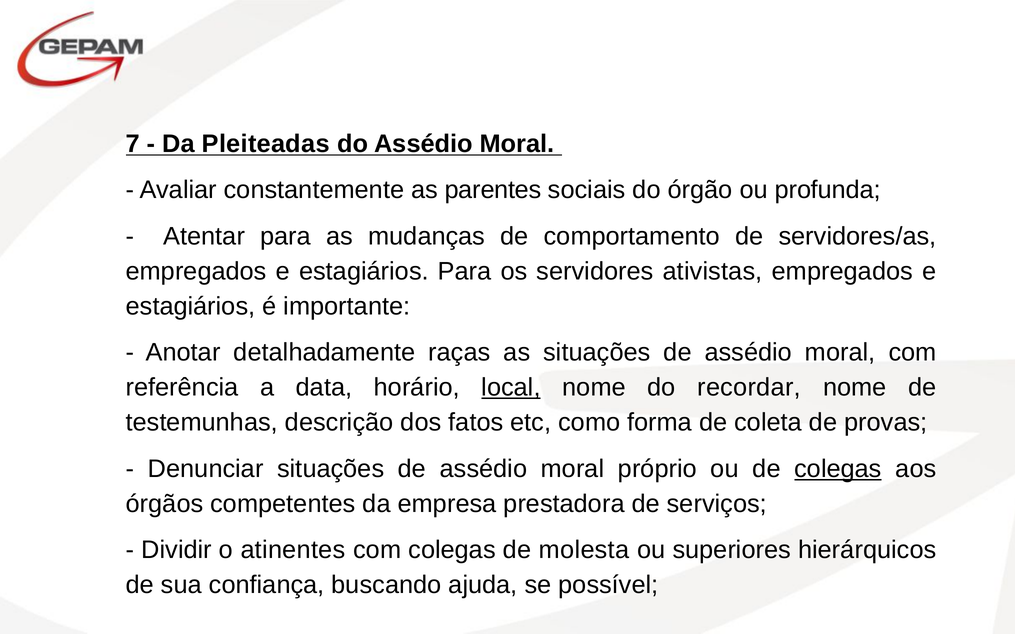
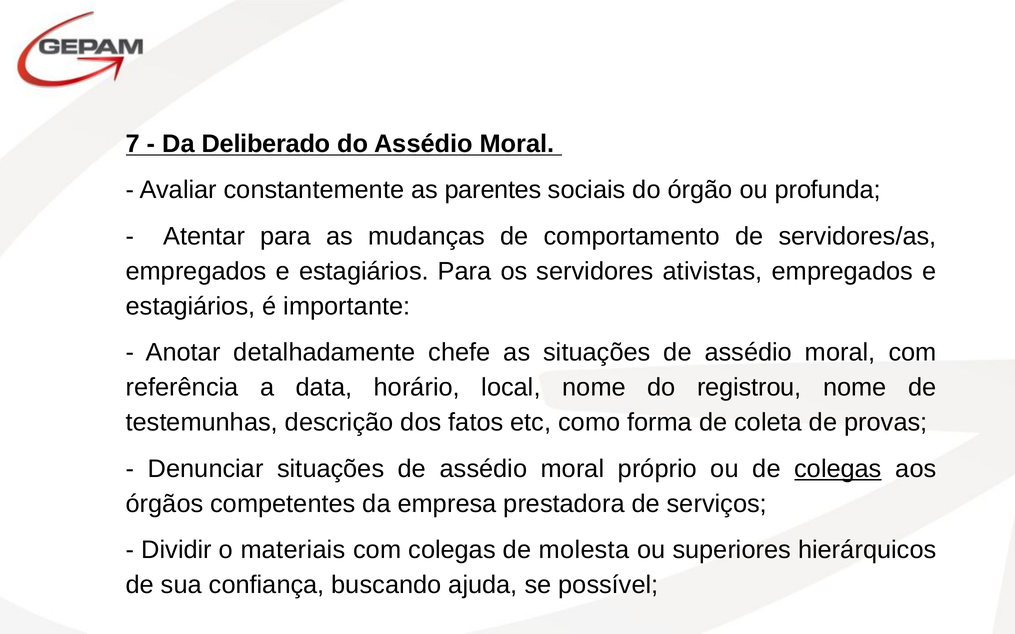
Pleiteadas: Pleiteadas -> Deliberado (266, 144)
raças: raças -> chefe (459, 353)
local underline: present -> none (511, 388)
recordar: recordar -> registrou (749, 388)
atinentes: atinentes -> materiais (293, 550)
